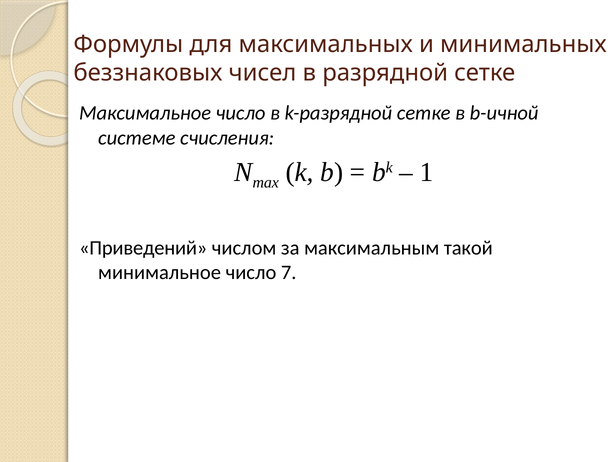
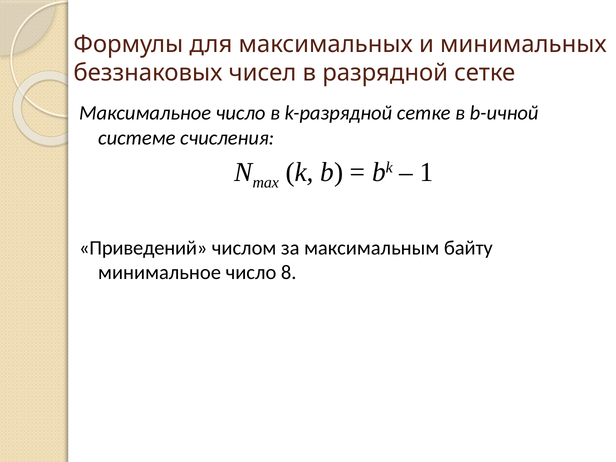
такой: такой -> байту (468, 248)
7: 7 -> 8 (289, 273)
